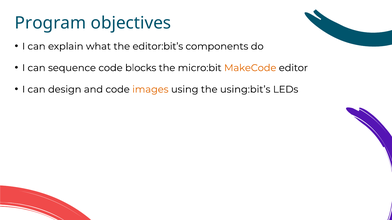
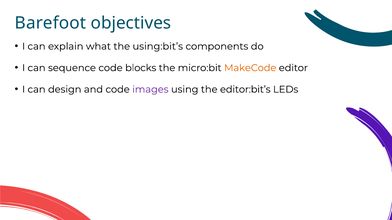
Program: Program -> Barefoot (50, 23)
editor:bit’s: editor:bit’s -> using:bit’s (158, 46)
images colour: orange -> purple (150, 90)
using:bit’s: using:bit’s -> editor:bit’s (245, 90)
